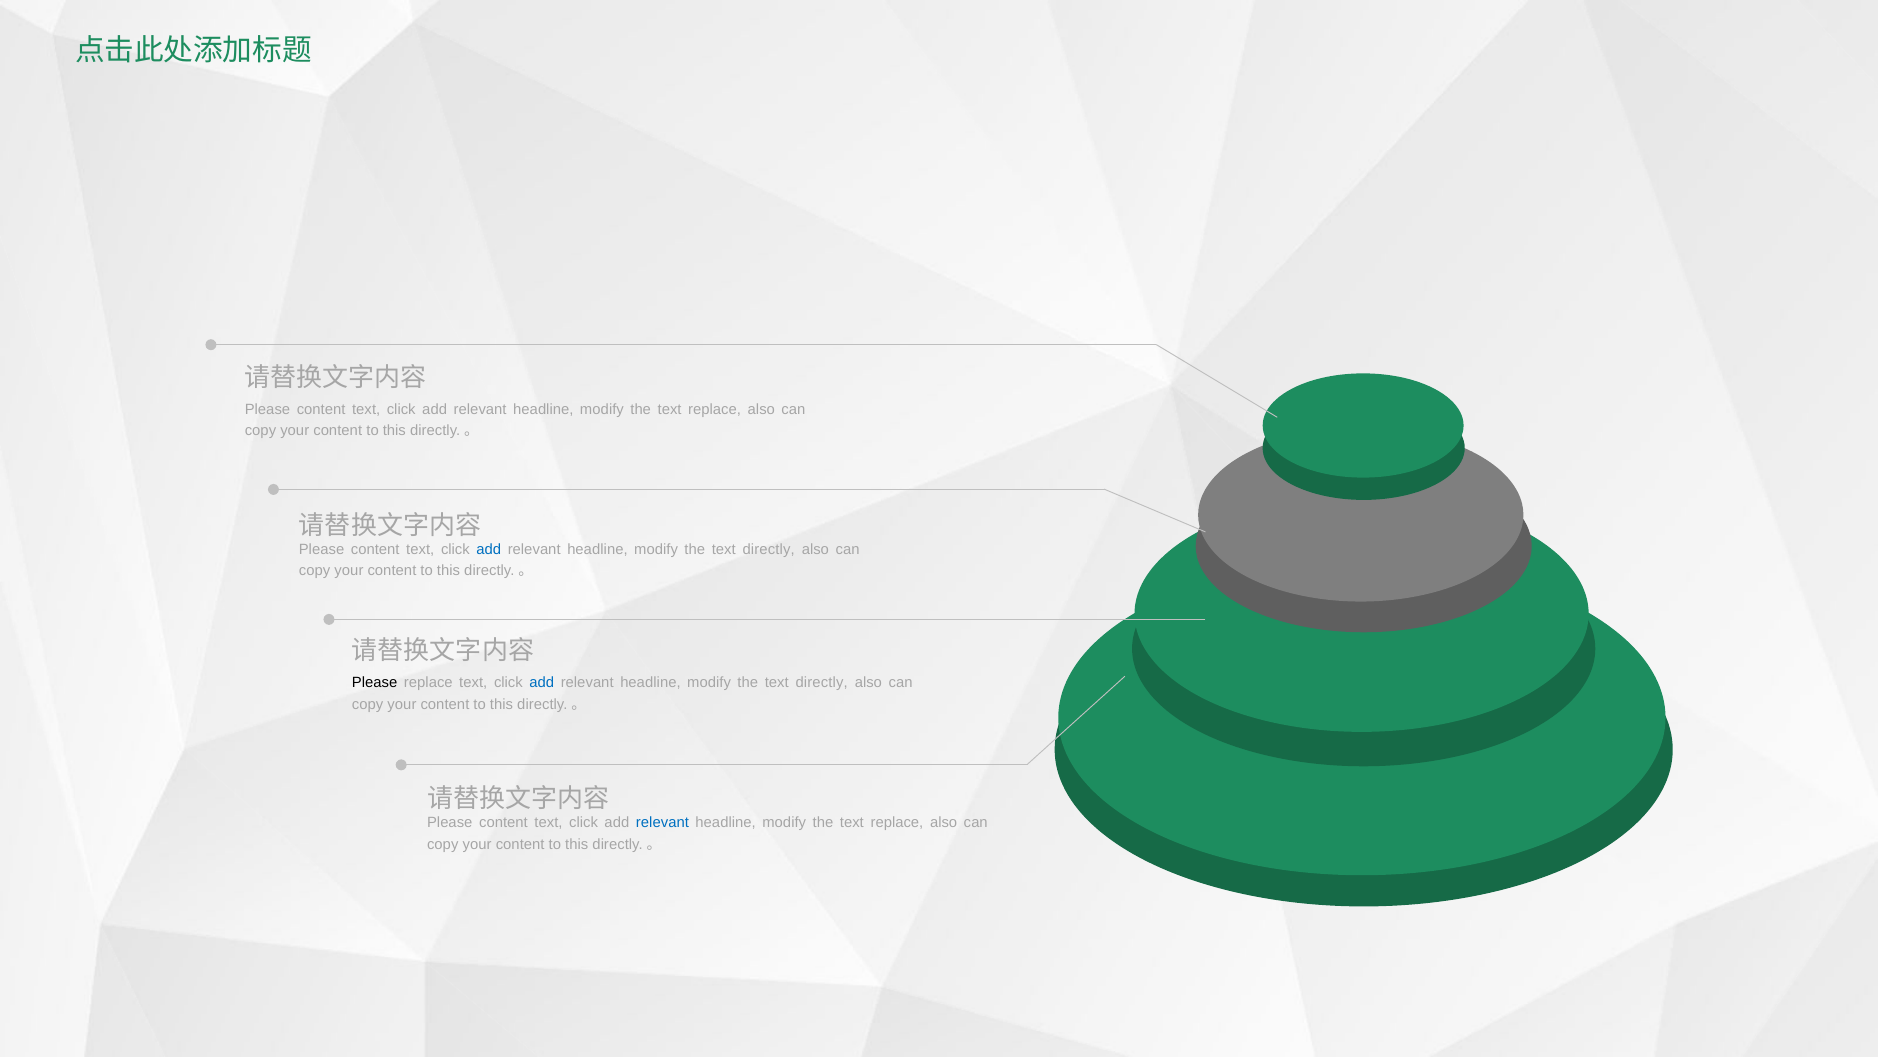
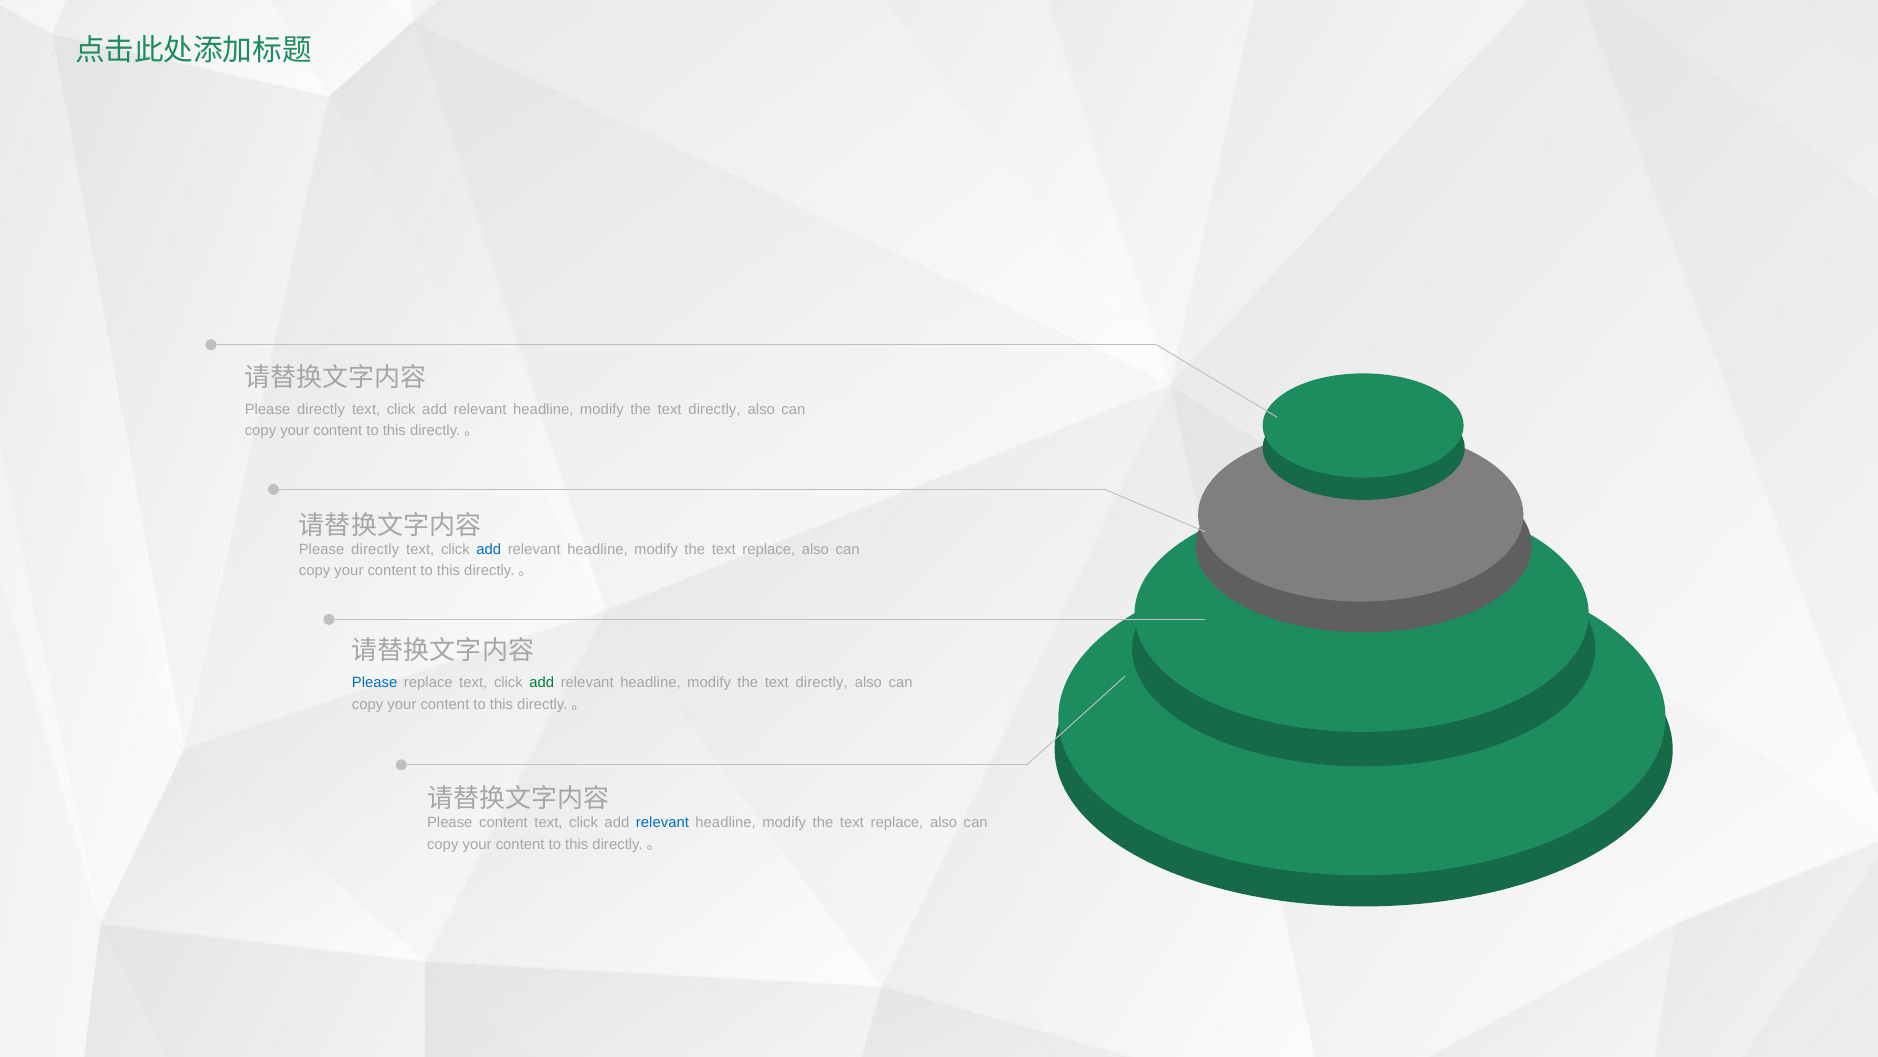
content: content -> directly (321, 409)
replace: replace -> directly (715, 409)
content: content -> directly (375, 549)
directly: directly -> replace (769, 549)
Please colour: black -> blue (375, 683)
add colour: blue -> green (542, 683)
